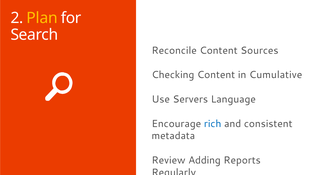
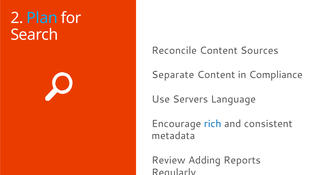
Plan colour: yellow -> light blue (42, 18)
Checking: Checking -> Separate (173, 75)
Cumulative: Cumulative -> Compliance (276, 75)
